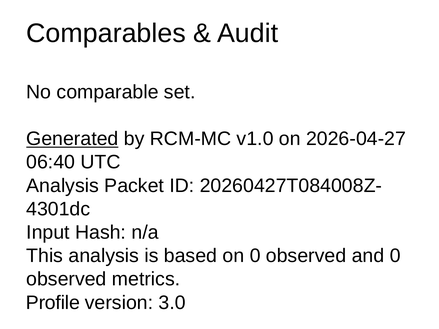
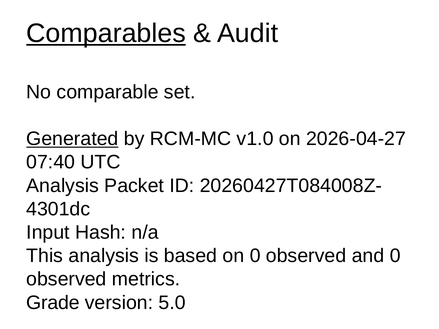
Comparables underline: none -> present (106, 33)
06:40: 06:40 -> 07:40 (51, 162)
Profile: Profile -> Grade (53, 303)
3.0: 3.0 -> 5.0 (172, 303)
